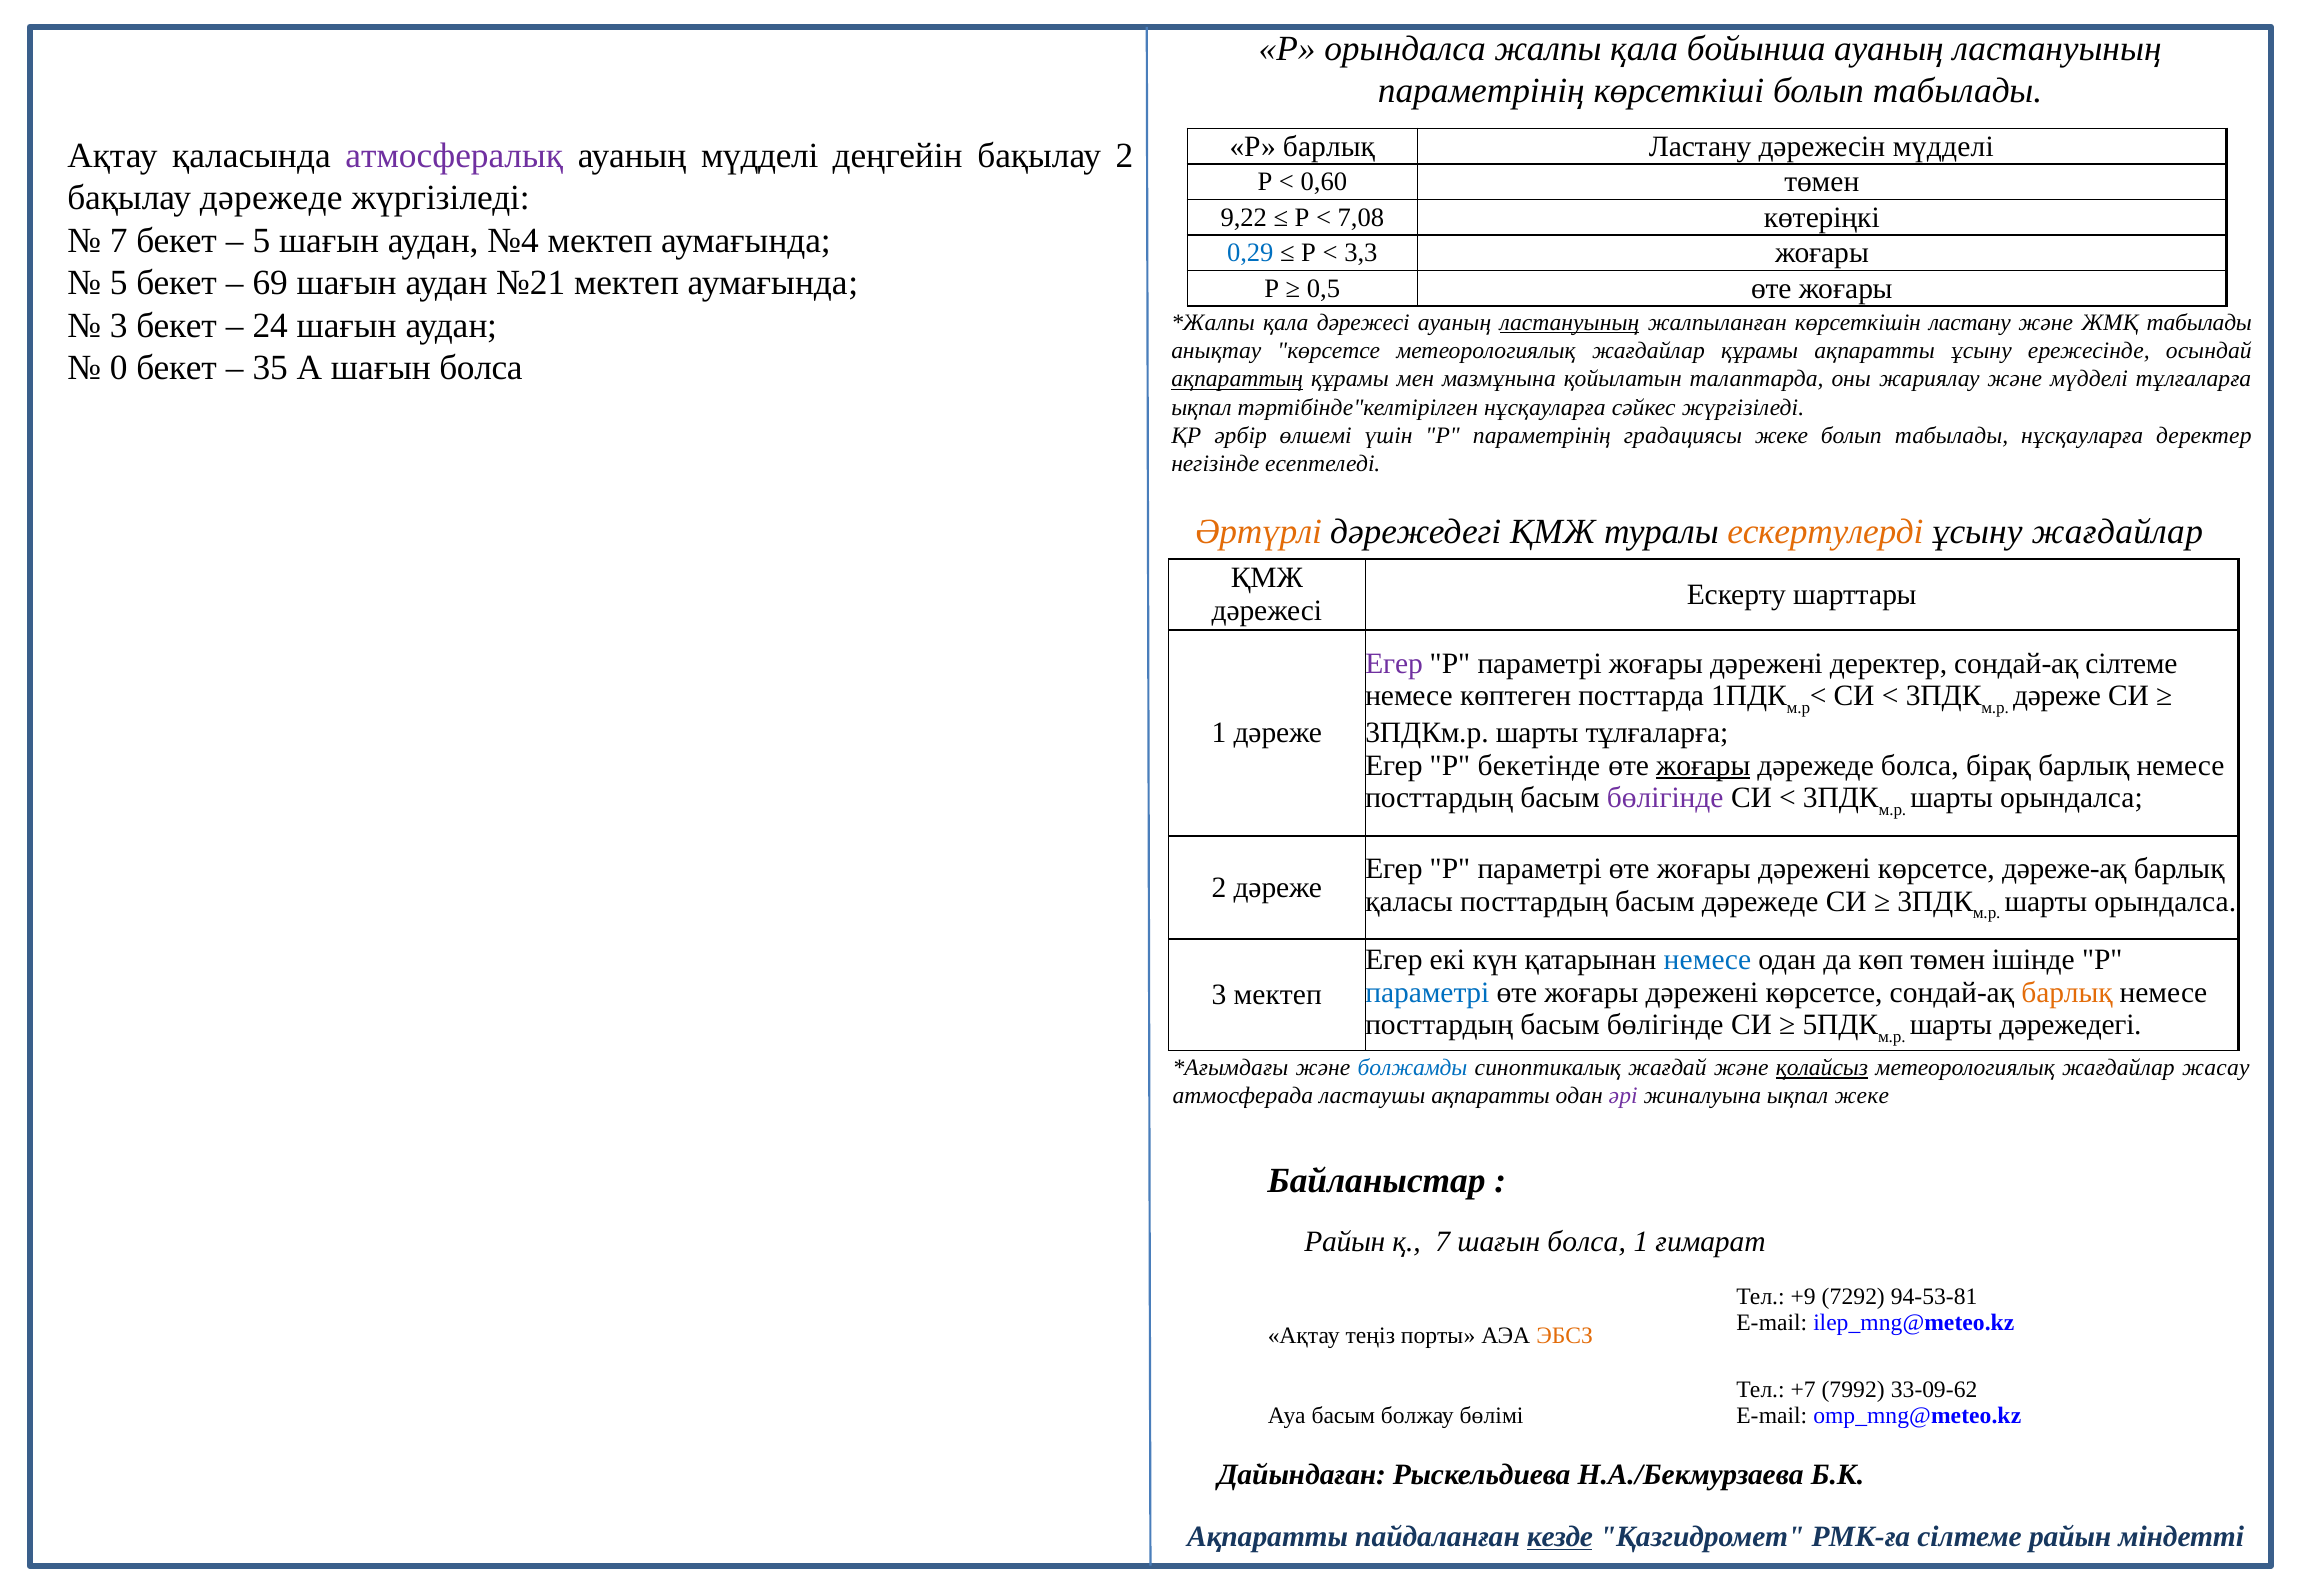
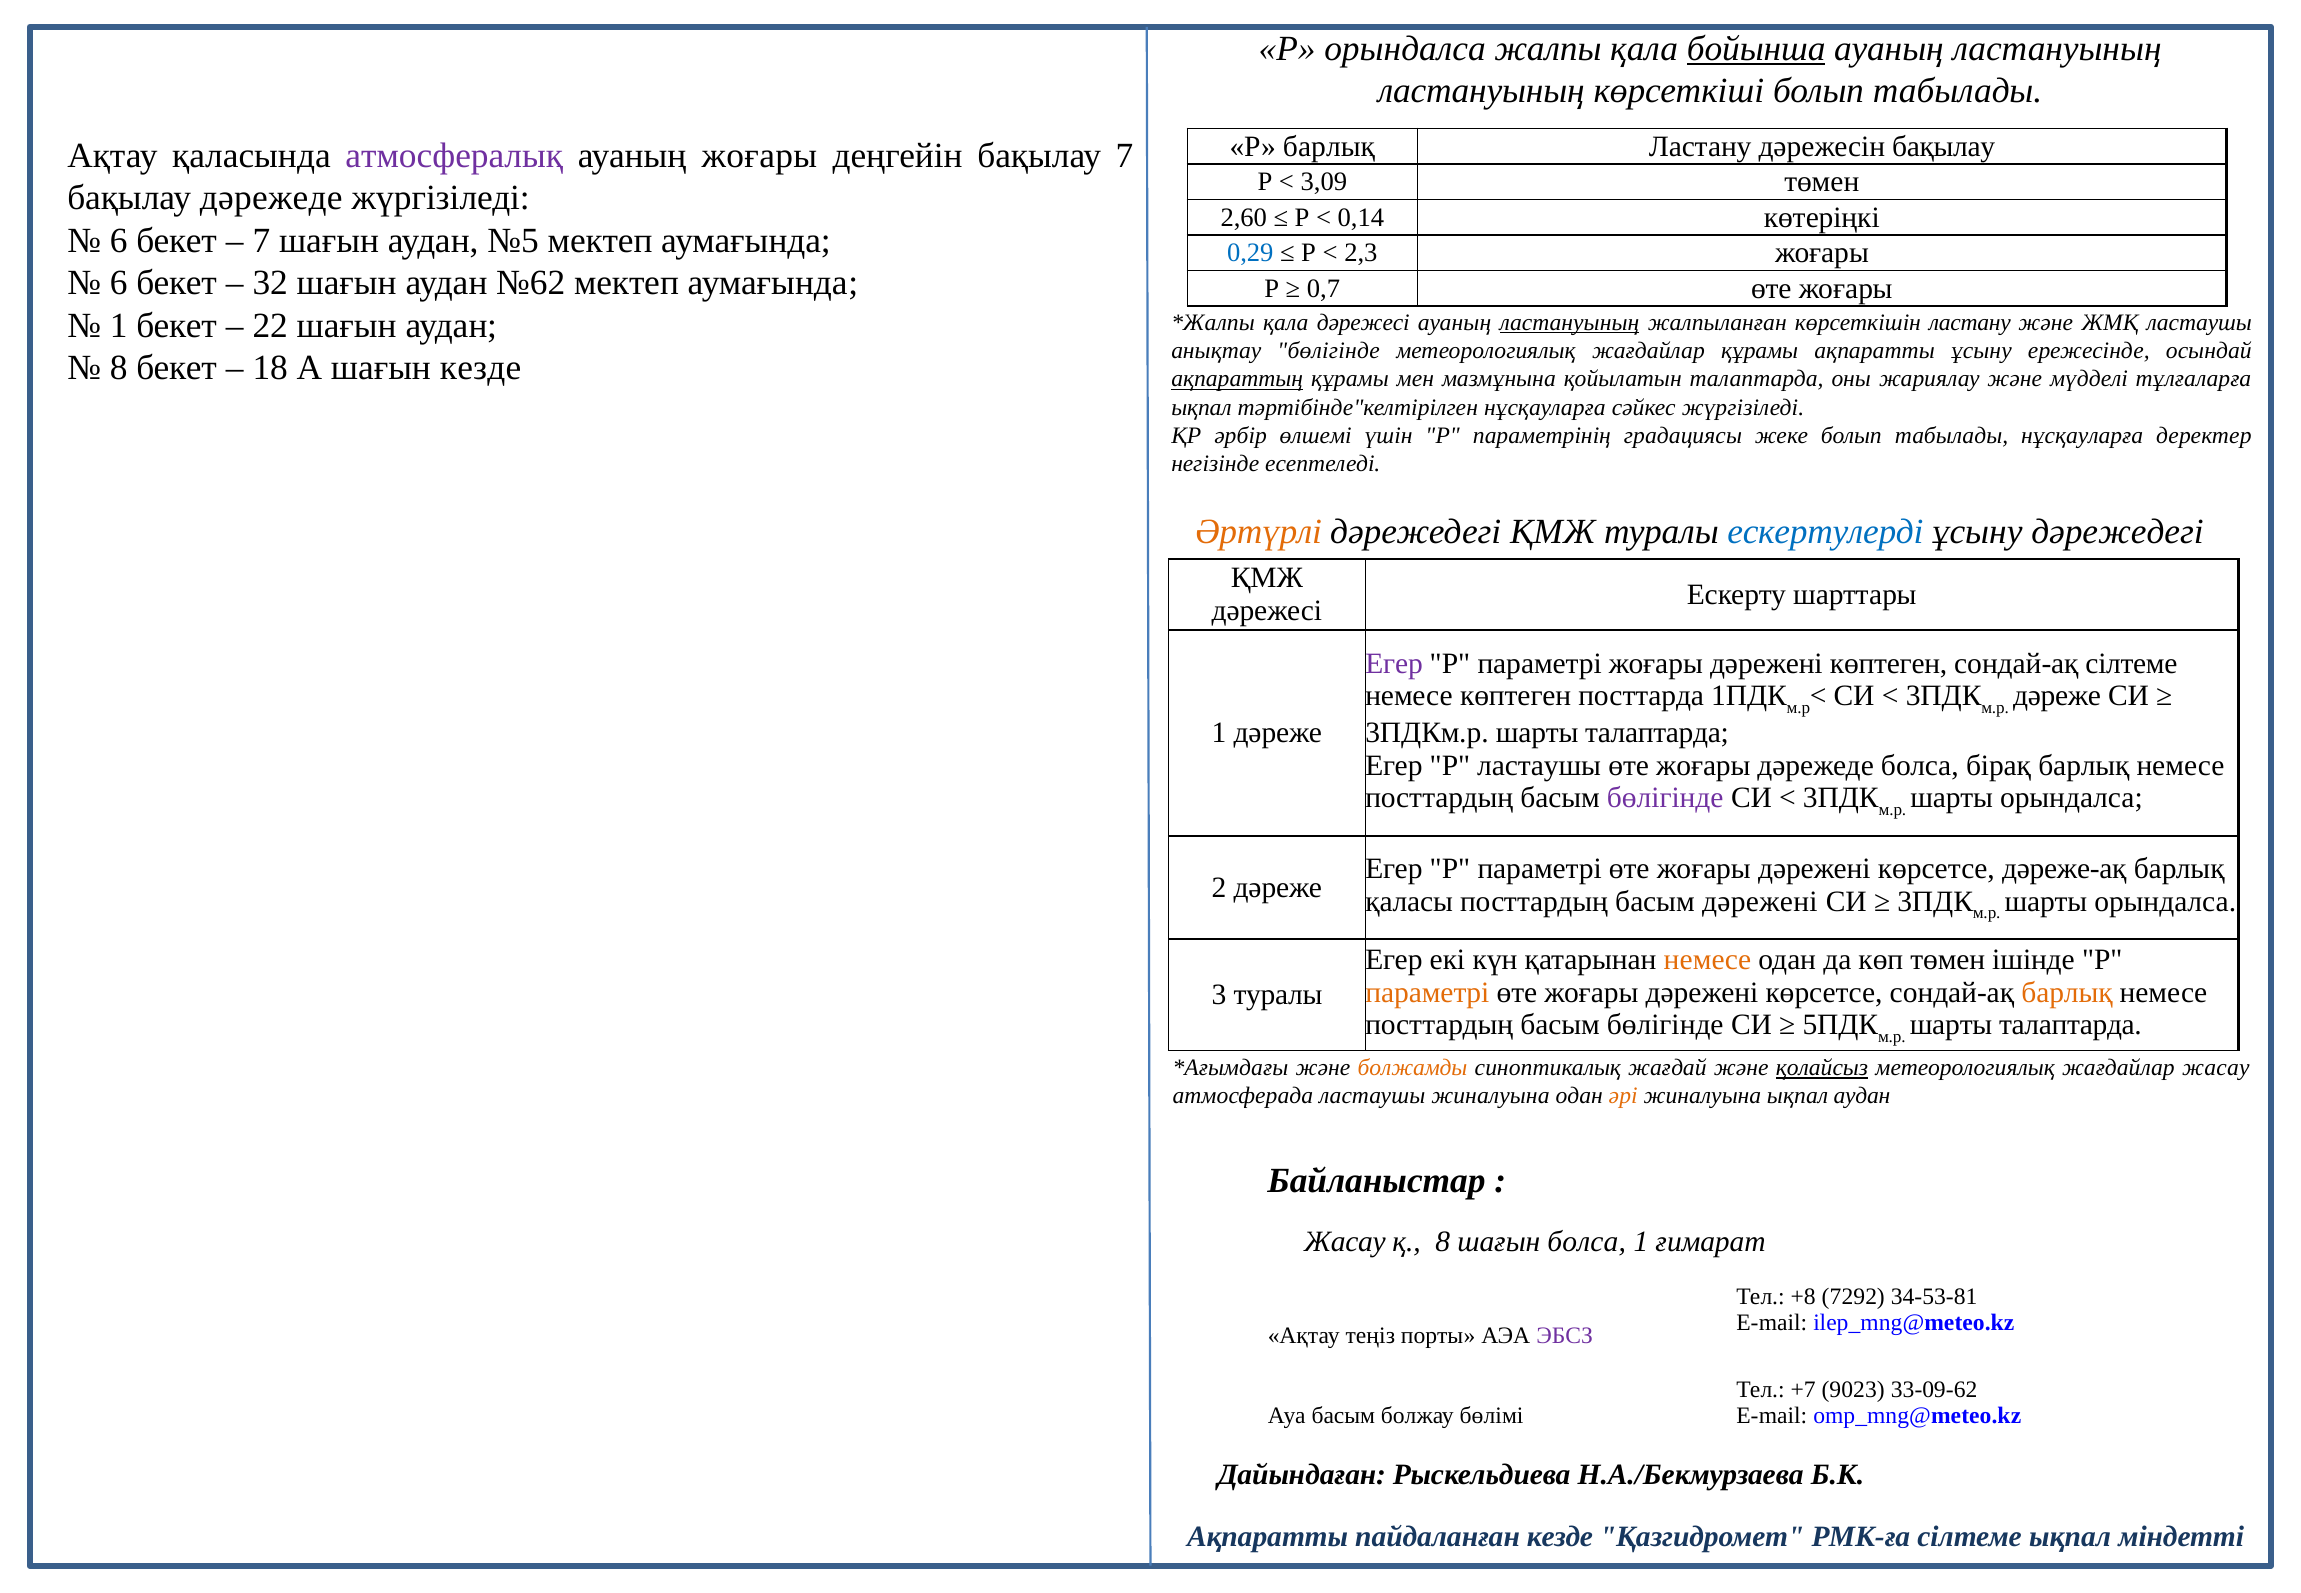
бойынша underline: none -> present (1756, 48)
параметрінің: параметрінің -> ластануының (1481, 91)
дәрежесін мүдделі: мүдделі -> бақылау (1944, 146)
ауаның мүдделі: мүдделі -> жоғары (759, 156)
бақылау 2: 2 -> 7 (1125, 156)
0,60: 0,60 -> 3,09 (1324, 182)
9,22: 9,22 -> 2,60 (1244, 217)
7,08: 7,08 -> 0,14 (1361, 217)
7: 7 -> 6 (119, 241)
5: 5 -> 7 (261, 241)
№4: №4 -> №5 (513, 241)
3,3: 3,3 -> 2,3 (1361, 253)
5: 5 -> 6 (119, 283)
69: 69 -> 32 (270, 283)
№21: №21 -> №62 (531, 283)
0,5: 0,5 -> 0,7 (1324, 288)
3: 3 -> 1 (119, 326)
24: 24 -> 22 (270, 326)
ЖМҚ табылады: табылады -> ластаушы (2199, 323)
анықтау көрсетсе: көрсетсе -> бөлігінде (1329, 351)
0: 0 -> 8 (119, 368)
35: 35 -> 18 (270, 368)
А шағын болса: болса -> кезде (481, 368)
ескертулерді colour: orange -> blue (1825, 532)
ұсыну жағдайлар: жағдайлар -> дәрежедегі (2118, 532)
дәрежені деректер: деректер -> көптеген (1889, 663)
3ПДКм.р шарты тұлғаларға: тұлғаларға -> талаптарда (1657, 733)
P бекетінде: бекетінде -> ластаушы (1539, 766)
жоғары underline: present -> none (1703, 766)
басым дәрежеде: дәрежеде -> дәрежені (1760, 902)
немесе colour: blue -> orange (1707, 960)
параметрі colour: blue -> orange (1427, 993)
3 мектеп: мектеп -> туралы (1278, 995)
дәрежедегі: дәрежедегі -> талаптарда (2070, 1025)
болжамды colour: blue -> orange (1413, 1068)
ластаушы ақпаратты: ақпаратты -> жиналуына (1490, 1096)
әрі colour: purple -> orange (1623, 1096)
ықпал жеке: жеке -> аудан (1862, 1096)
Райын: Райын -> Жасау (1345, 1242)
қ 7: 7 -> 8 (1443, 1242)
+9: +9 -> +8 (1803, 1297)
94-53-81: 94-53-81 -> 34-53-81 (1934, 1297)
ЭБСЗ colour: orange -> purple (1565, 1336)
7992: 7992 -> 9023 (1853, 1390)
кезде underline: present -> none (1560, 1537)
сілтеме райын: райын -> ықпал (2070, 1537)
